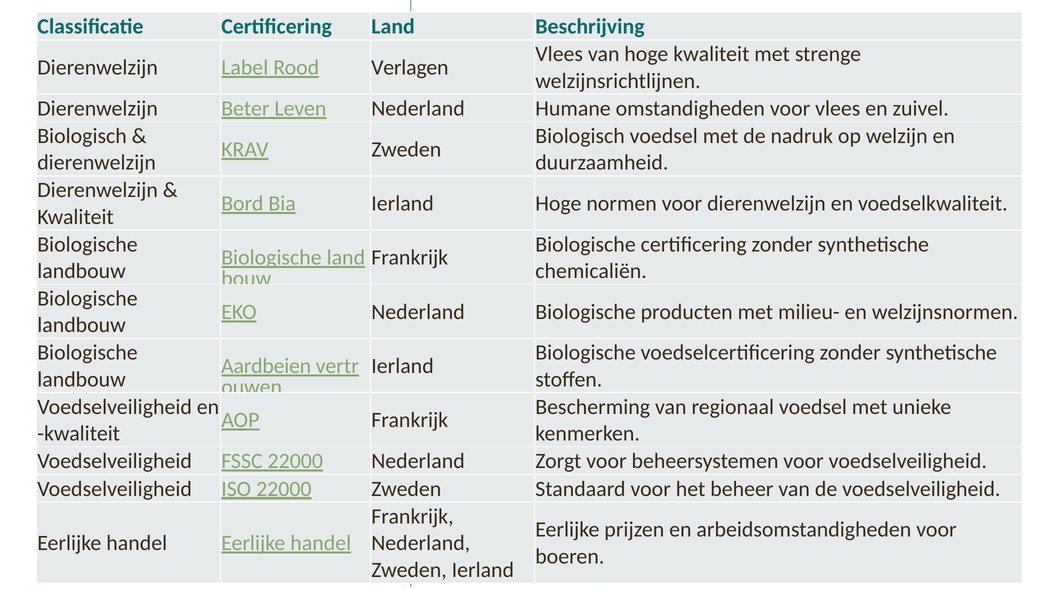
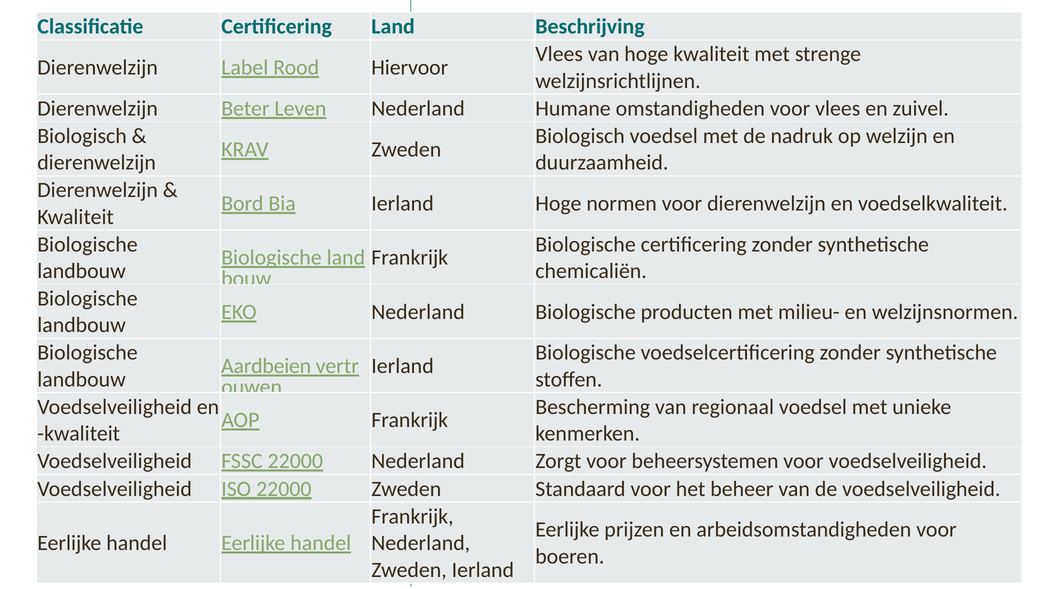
Verlagen: Verlagen -> Hiervoor (410, 68)
